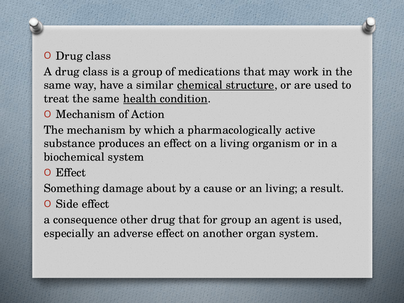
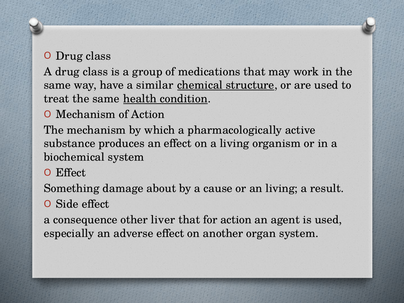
other drug: drug -> liver (163, 220)
for group: group -> action (236, 220)
